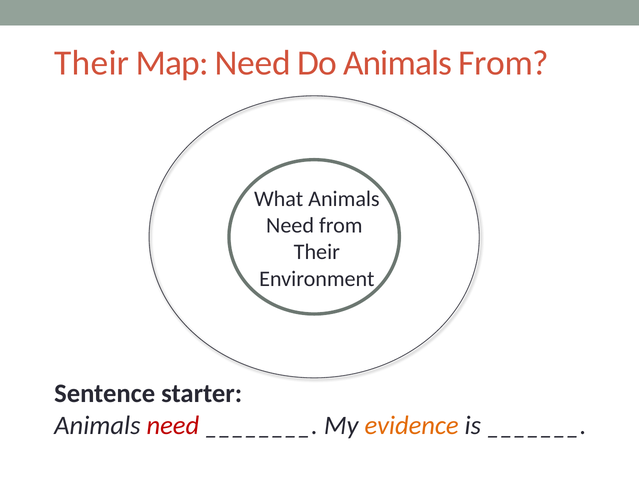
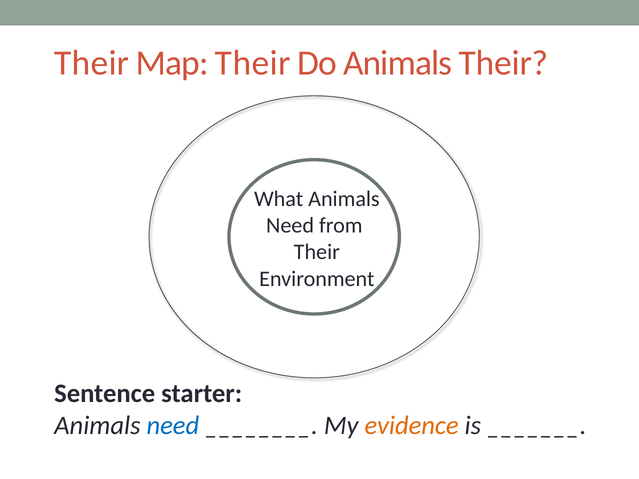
Map Need: Need -> Their (253, 63)
Animals From: From -> Their (503, 63)
need colour: red -> blue (173, 426)
